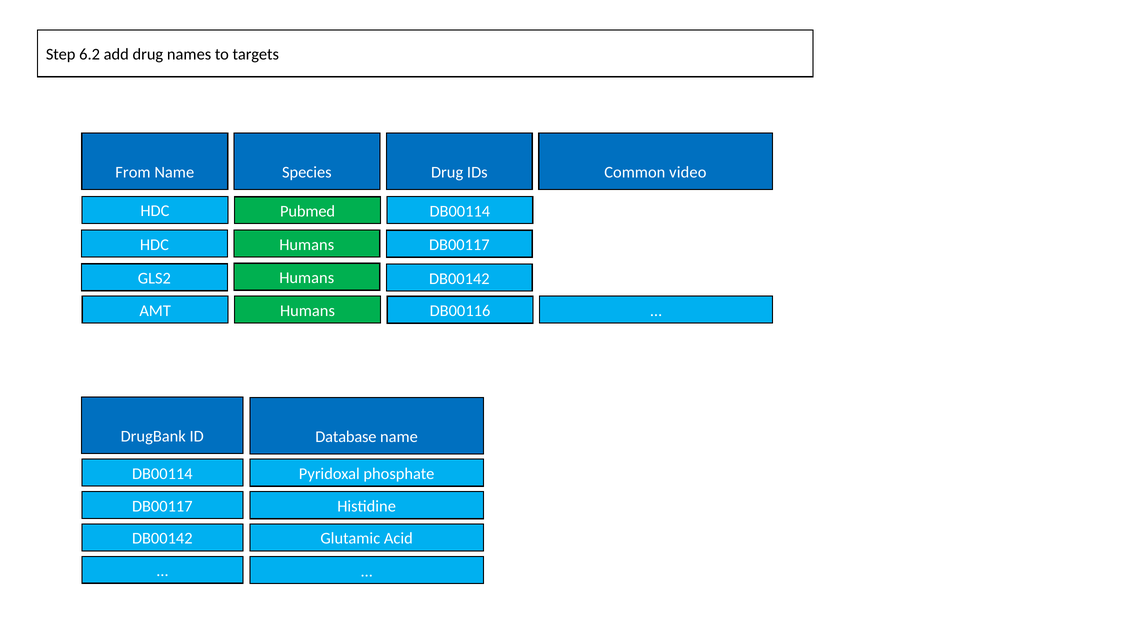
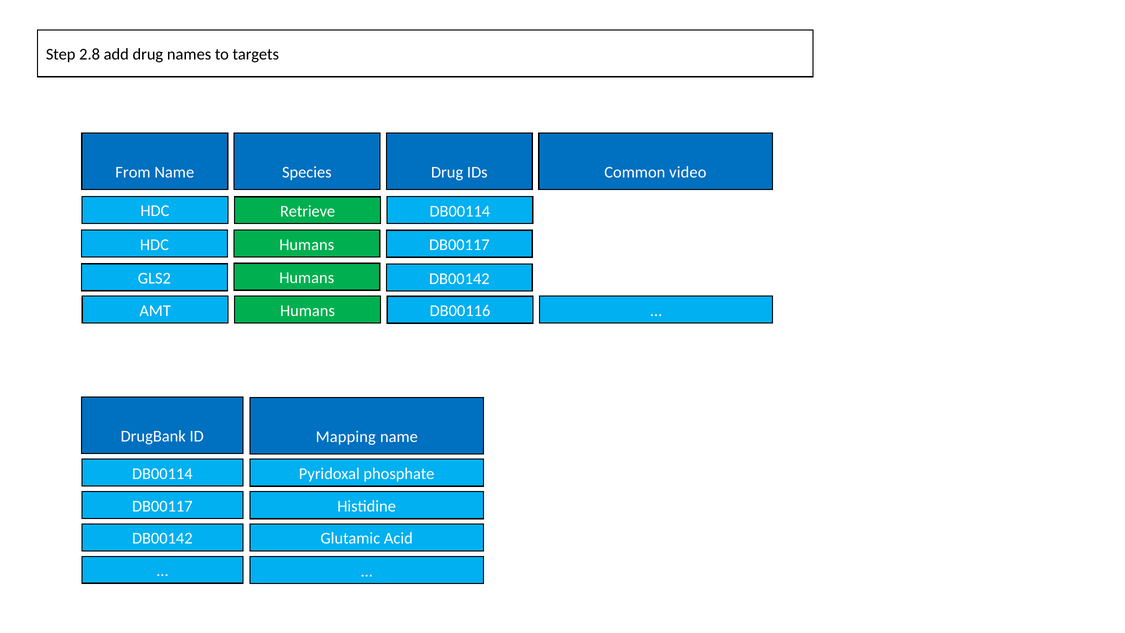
6.2: 6.2 -> 2.8 (90, 54)
Pubmed: Pubmed -> Retrieve (308, 211)
Database: Database -> Mapping (346, 437)
